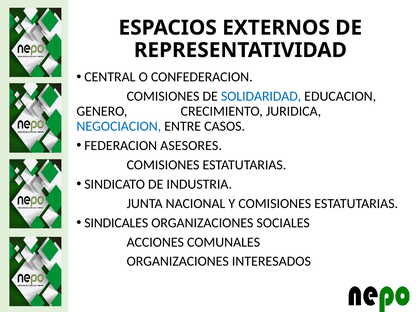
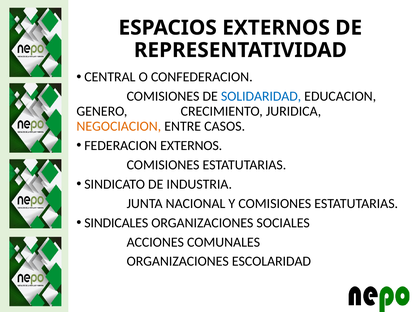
NEGOCIACION colour: blue -> orange (119, 126)
FEDERACION ASESORES: ASESORES -> EXTERNOS (191, 146)
INTERESADOS: INTERESADOS -> ESCOLARIDAD (271, 261)
